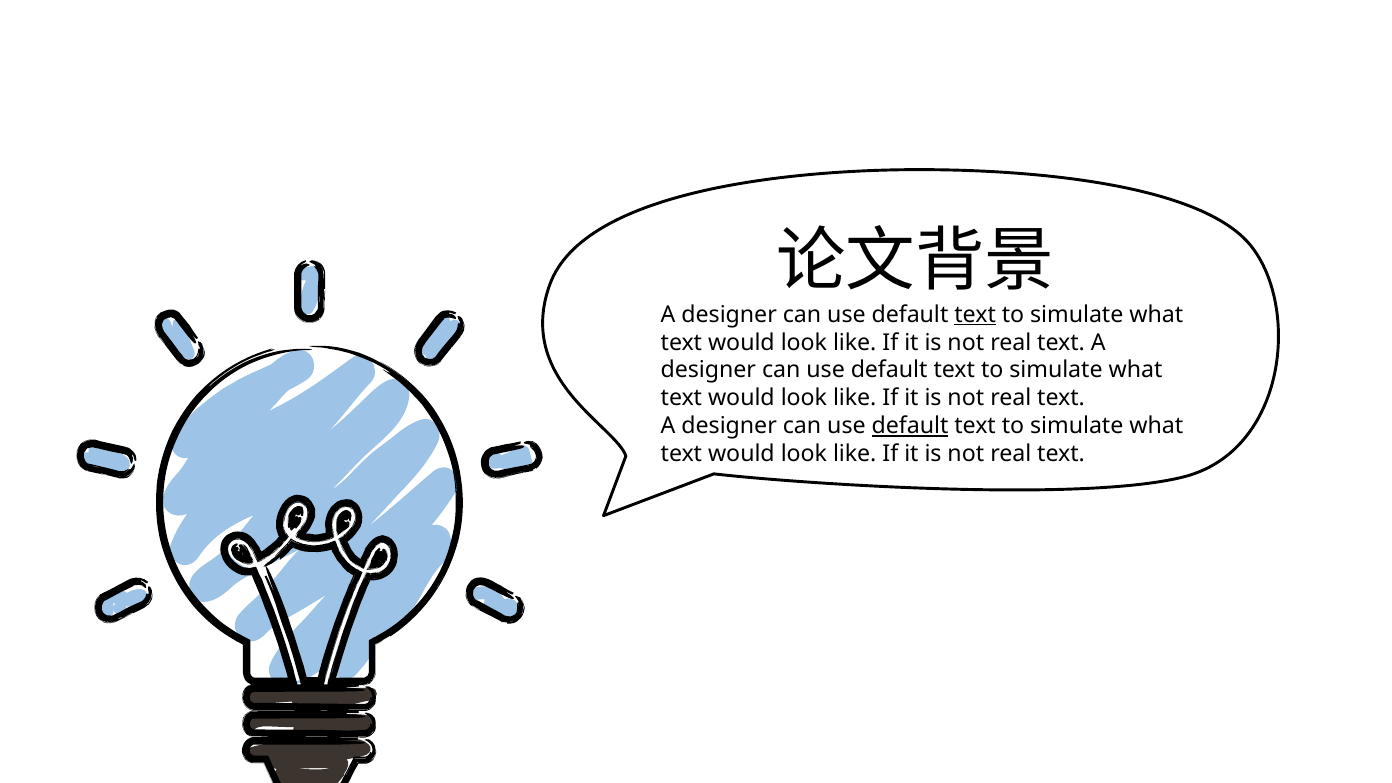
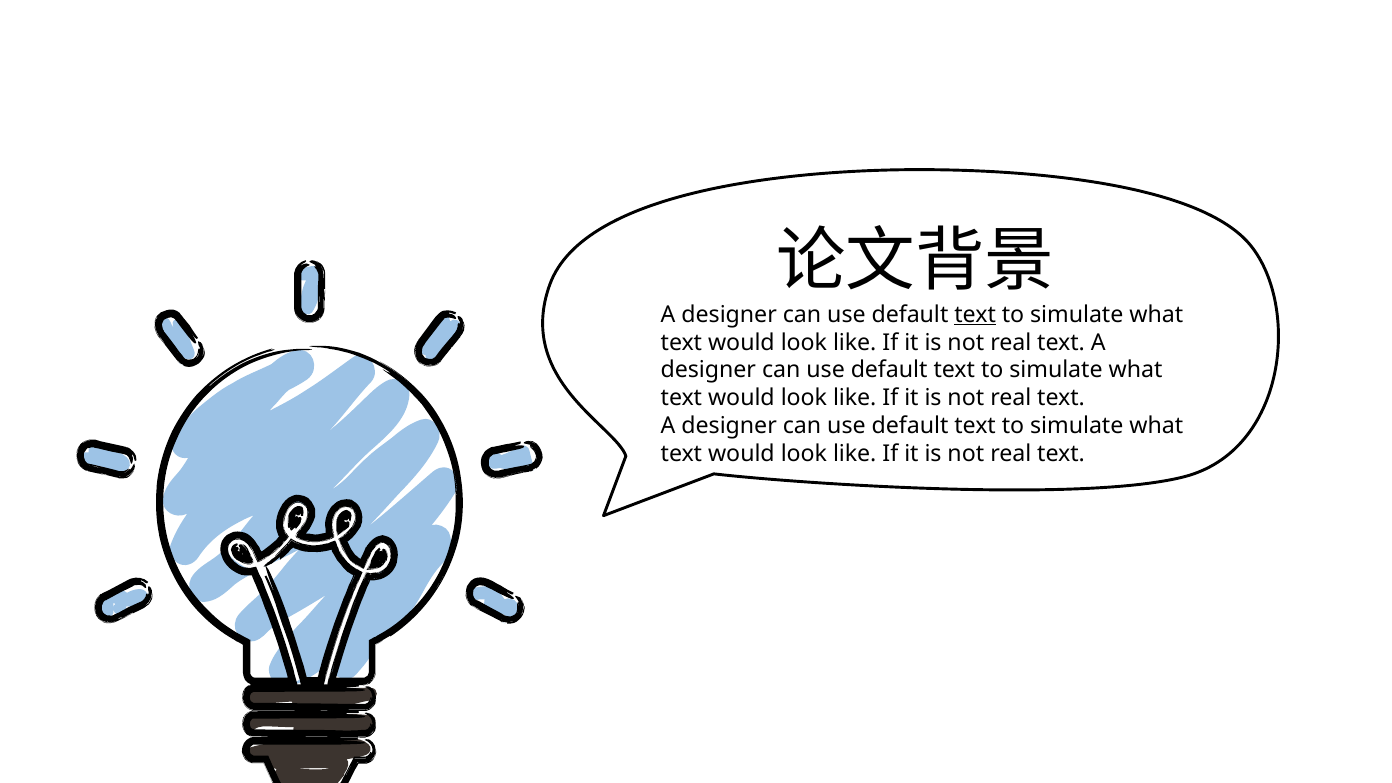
default underline: present -> none (910, 426)
